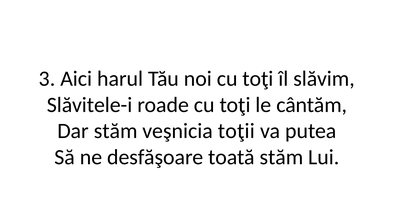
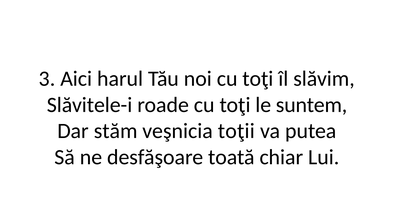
cântăm: cântăm -> suntem (312, 105)
toată stăm: stăm -> chiar (281, 158)
